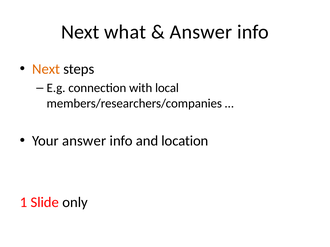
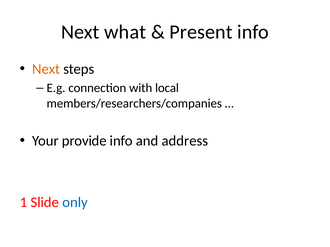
Answer: Answer -> Present (201, 32)
Your answer: answer -> provide (84, 141)
location: location -> address (185, 141)
only colour: black -> blue (75, 203)
